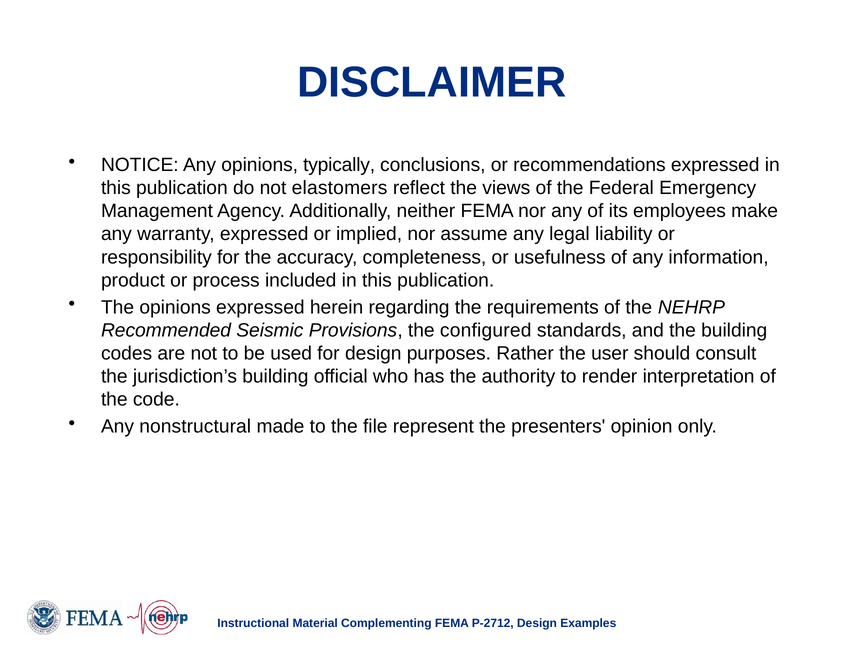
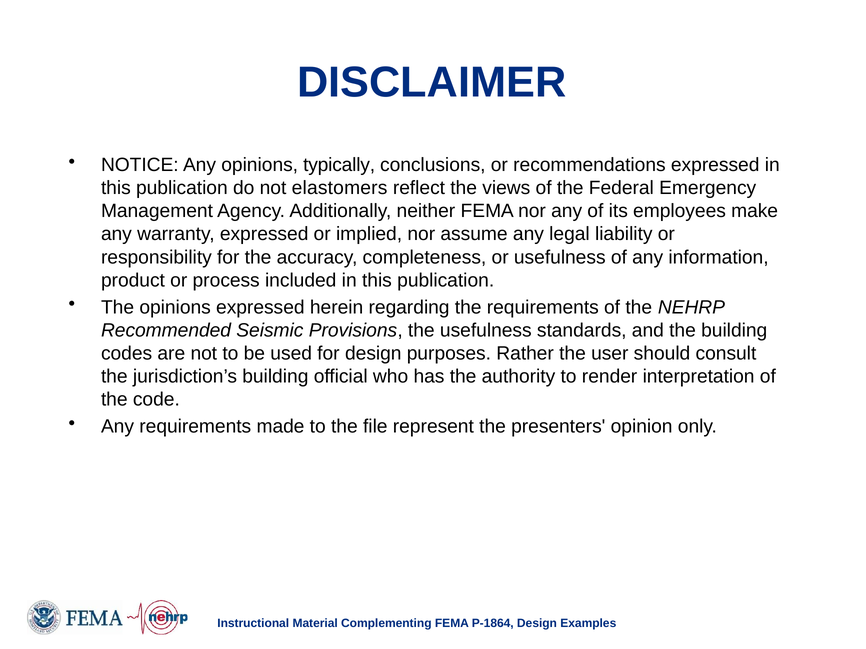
the configured: configured -> usefulness (486, 331)
Any nonstructural: nonstructural -> requirements (195, 427)
P-2712: P-2712 -> P-1864 (493, 624)
